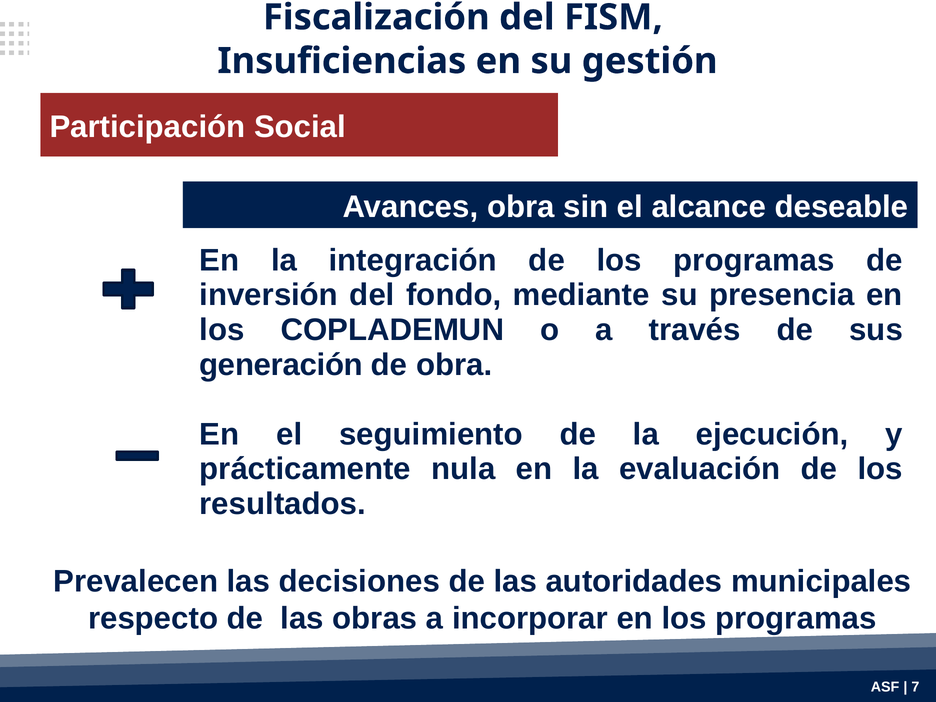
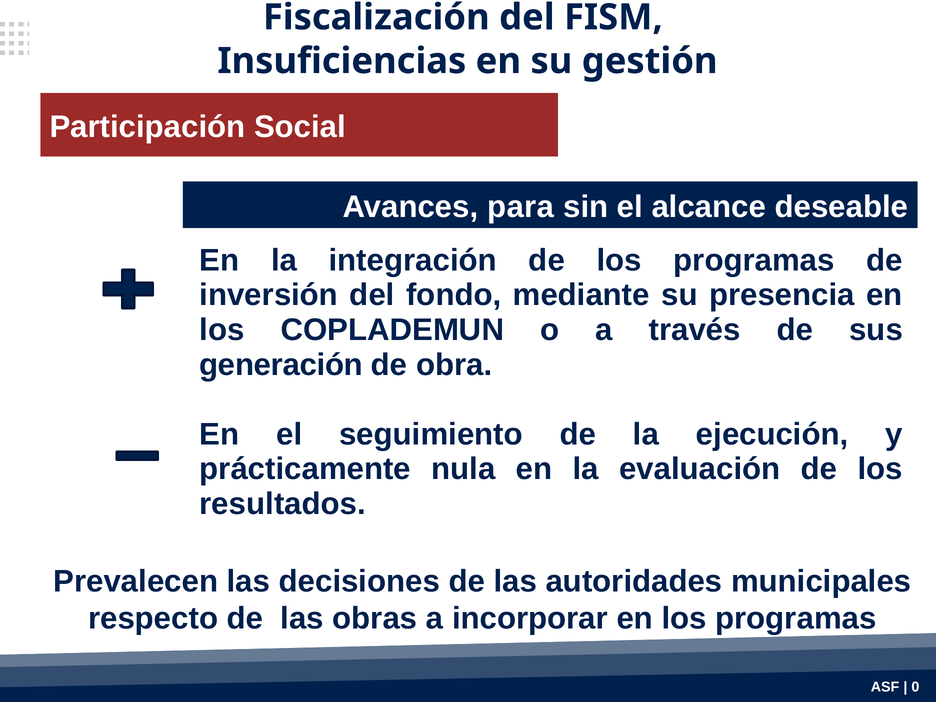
Avances obra: obra -> para (521, 207)
7: 7 -> 0 (915, 687)
